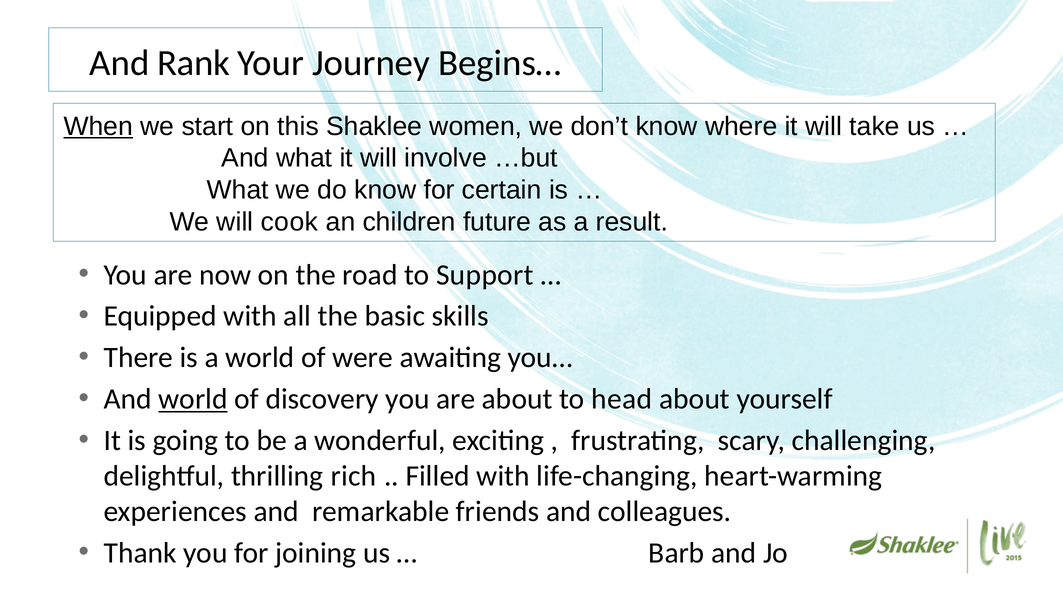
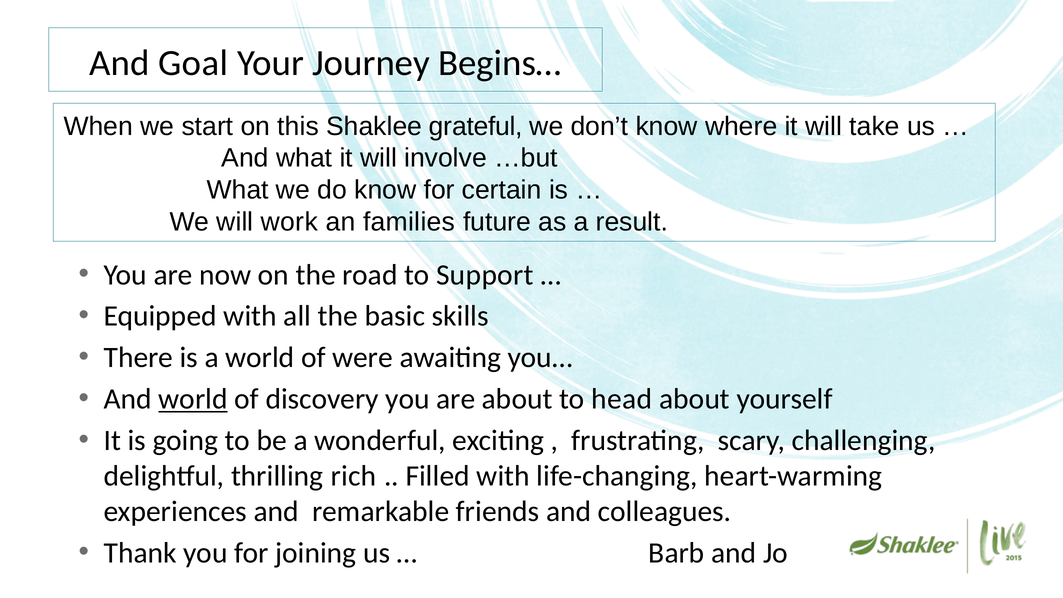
Rank: Rank -> Goal (193, 63)
When underline: present -> none (98, 126)
women: women -> grateful (476, 126)
cook: cook -> work (289, 222)
children: children -> families (409, 222)
